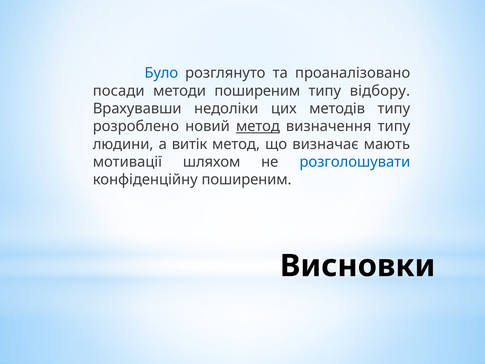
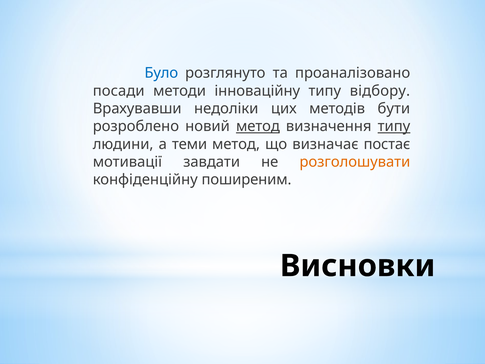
методи поширеним: поширеним -> інноваційну (257, 91)
методів типу: типу -> бути (394, 109)
типу underline: none -> present (394, 126)
витік: витік -> теми (190, 144)
мають: мають -> постає (387, 144)
шляхом: шляхом -> завдати (212, 162)
розголошувати colour: blue -> orange (355, 162)
